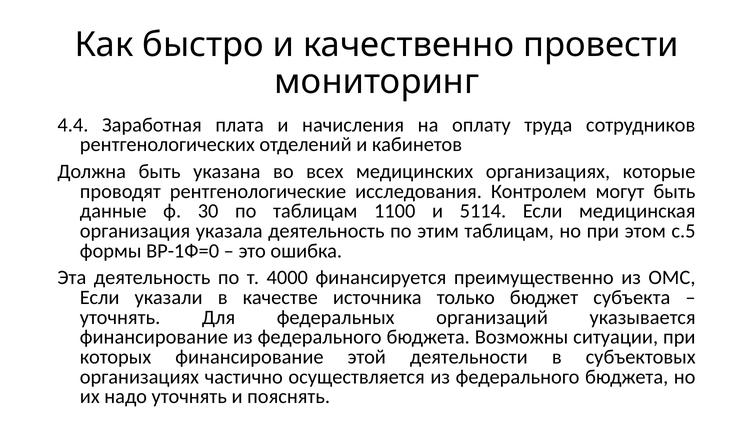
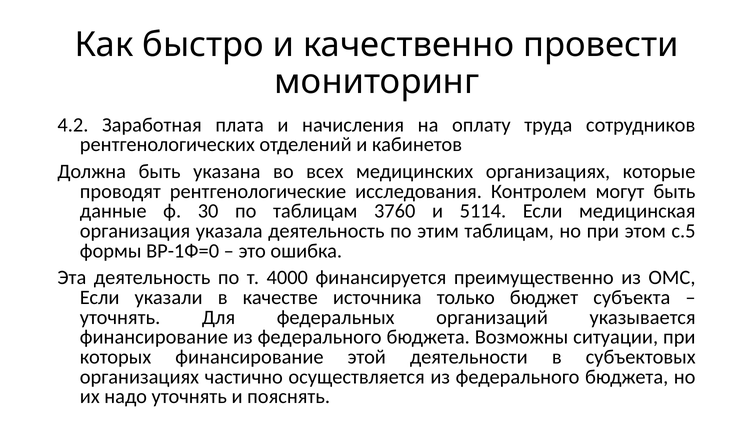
4.4: 4.4 -> 4.2 (73, 125)
1100: 1100 -> 3760 (395, 211)
